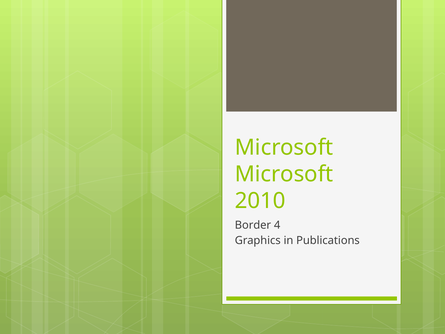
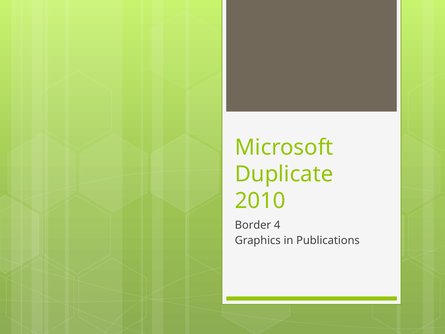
Microsoft: Microsoft -> Duplicate (284, 174)
